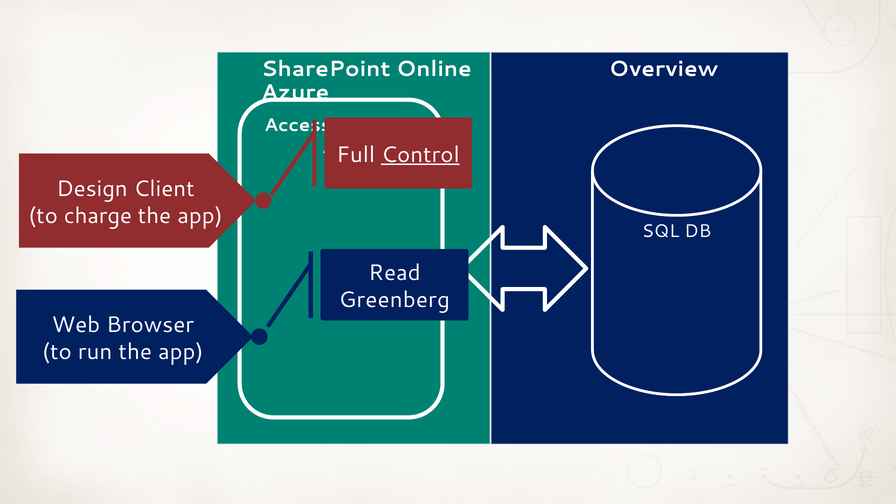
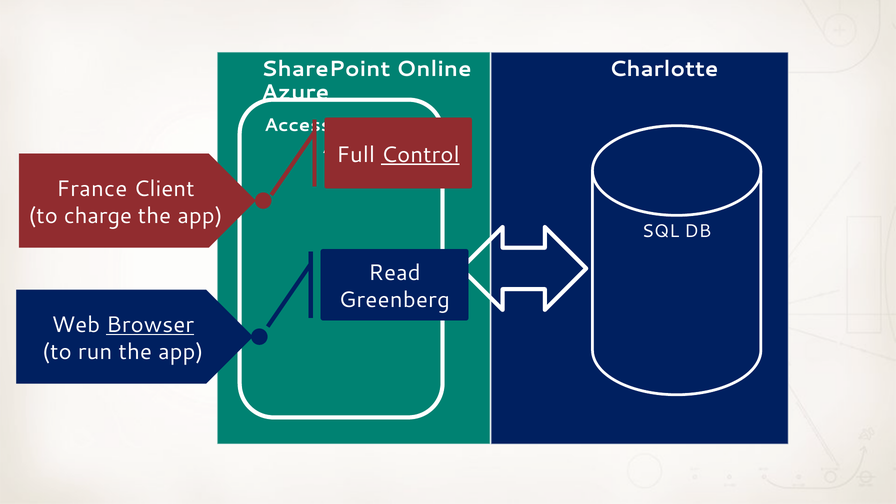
Overview: Overview -> Charlotte (664, 69)
Design: Design -> France (92, 189)
Browser underline: none -> present (150, 325)
